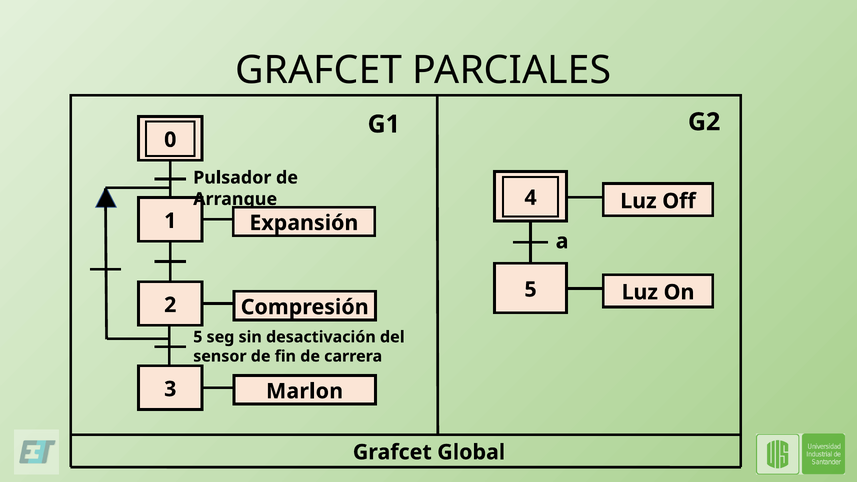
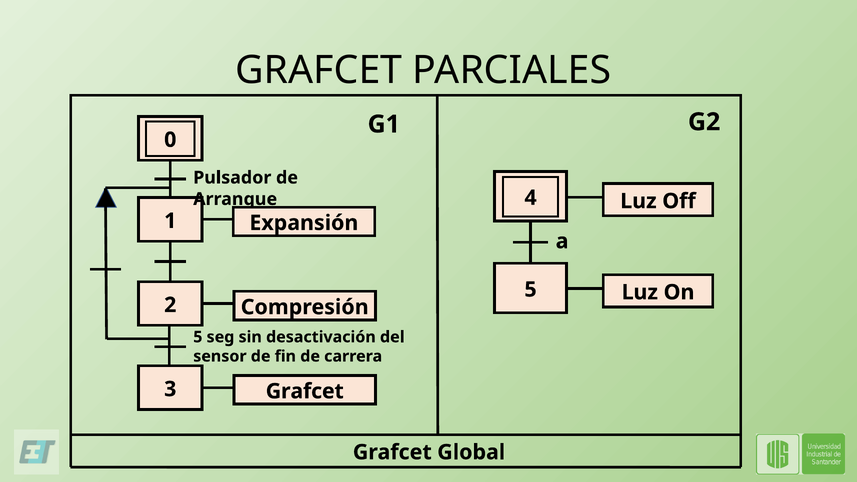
Marlon: Marlon -> Grafcet (305, 391)
